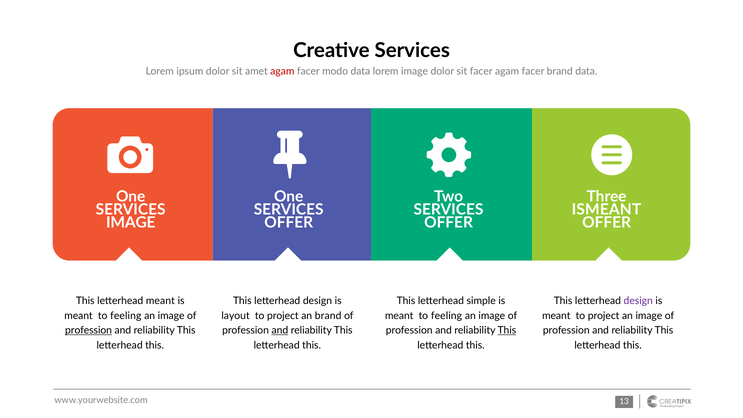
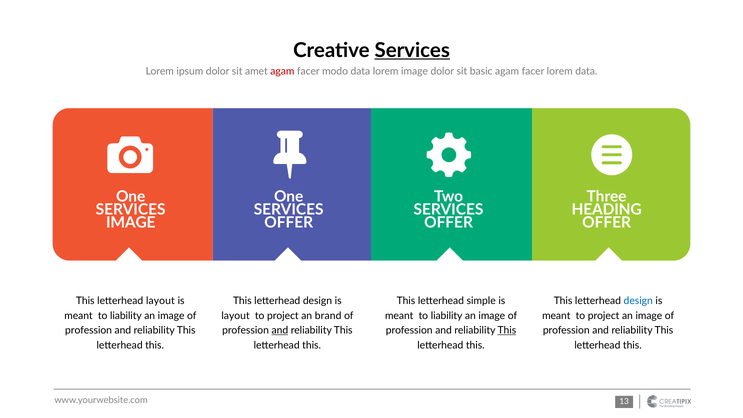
Services underline: none -> present (412, 50)
sit facer: facer -> basic (481, 71)
facer brand: brand -> lorem (560, 71)
ISMEANT: ISMEANT -> HEADING (607, 210)
letterhead meant: meant -> layout (160, 301)
design colour: purple -> blue (638, 301)
feeling: feeling -> liability (126, 316)
feeling: feeling -> liability (447, 316)
profession underline: present -> none (89, 330)
